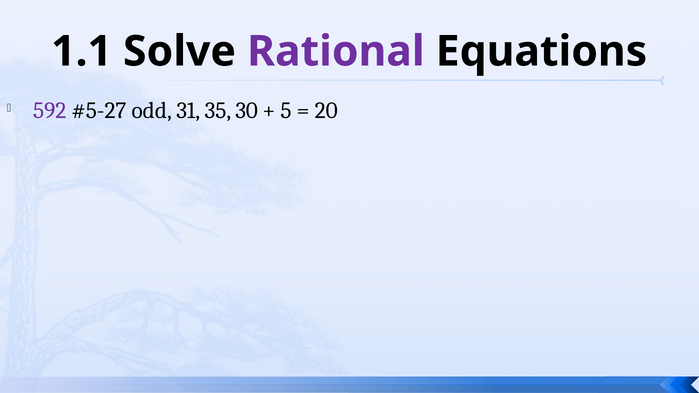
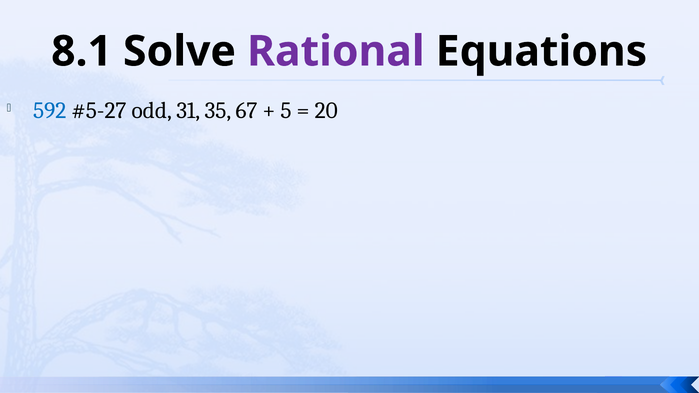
1.1: 1.1 -> 8.1 (82, 51)
592 colour: purple -> blue (50, 111)
30: 30 -> 67 (247, 111)
